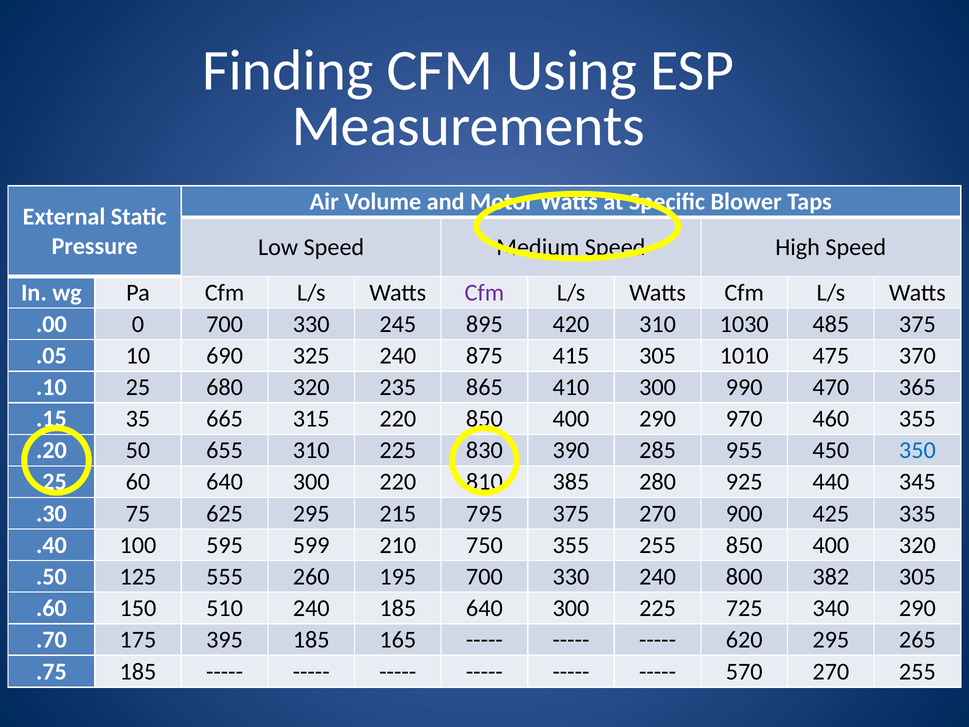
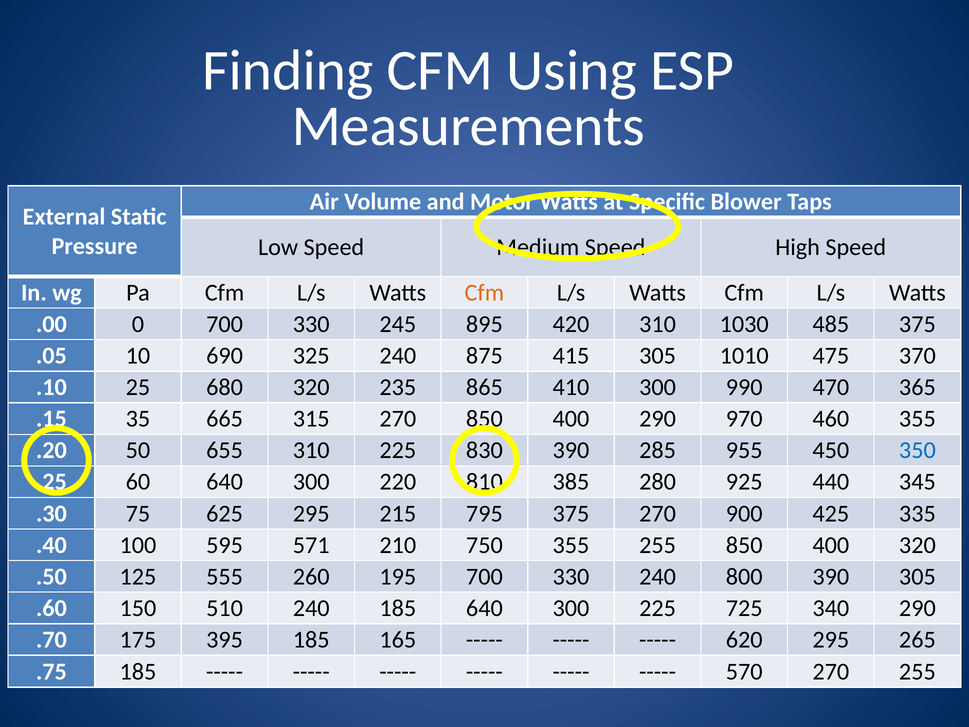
Cfm colour: purple -> orange (484, 293)
315 220: 220 -> 270 (398, 419)
599: 599 -> 571 (311, 545)
800 382: 382 -> 390 (831, 576)
